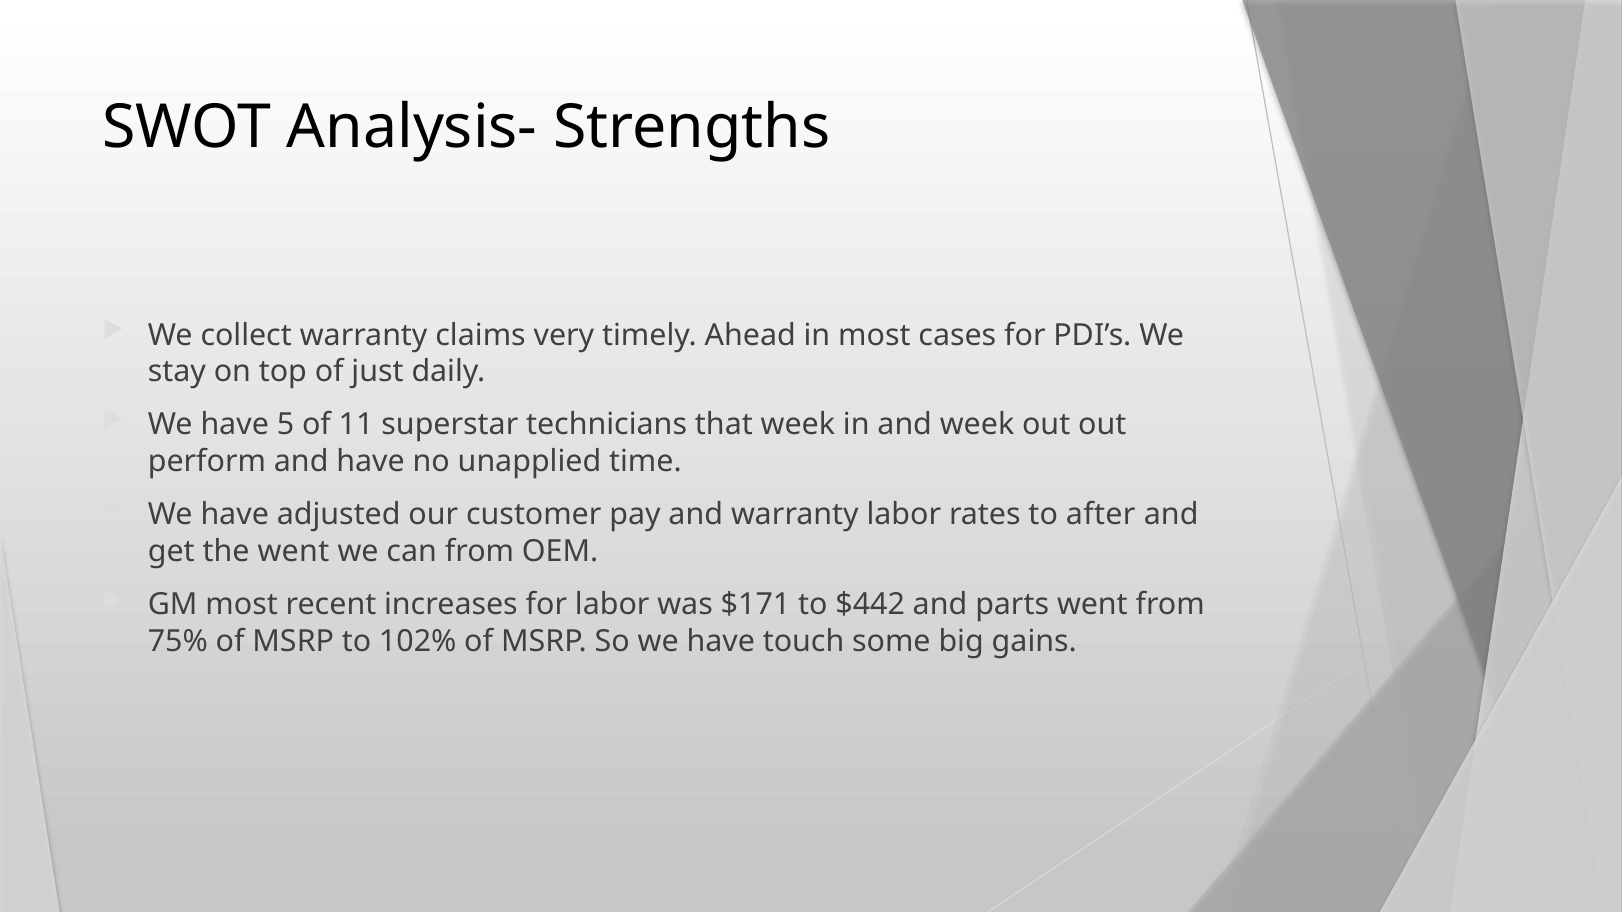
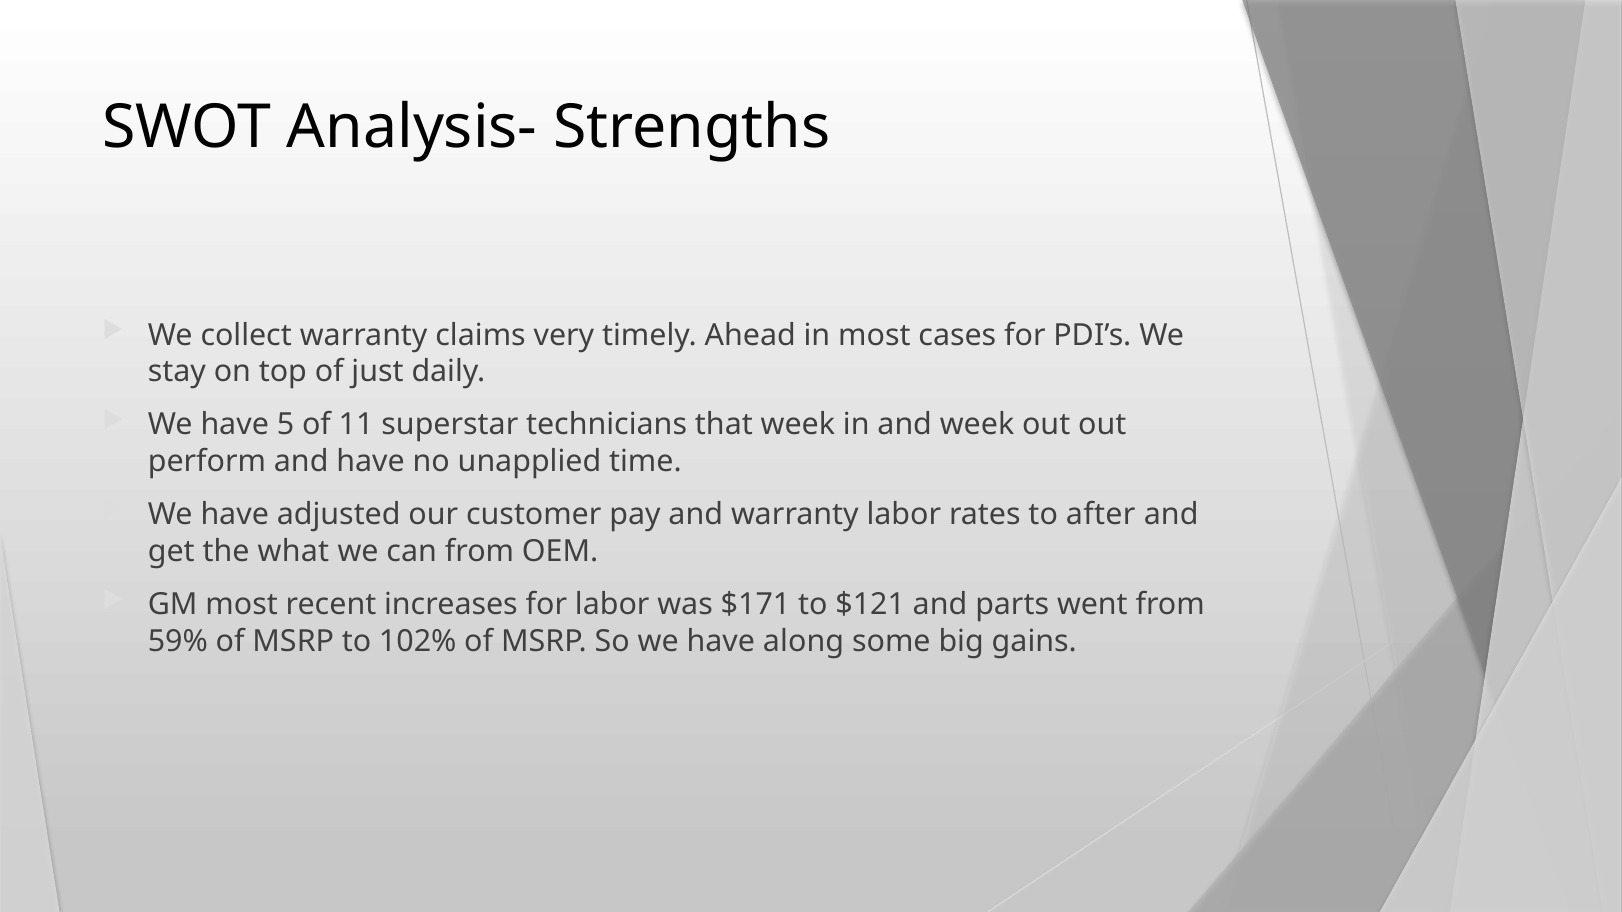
the went: went -> what (293, 551)
$442: $442 -> $121 (870, 605)
75%: 75% -> 59% (178, 641)
touch: touch -> along (804, 641)
